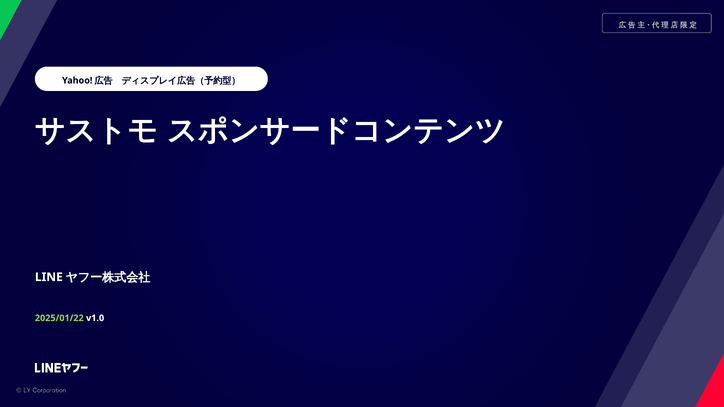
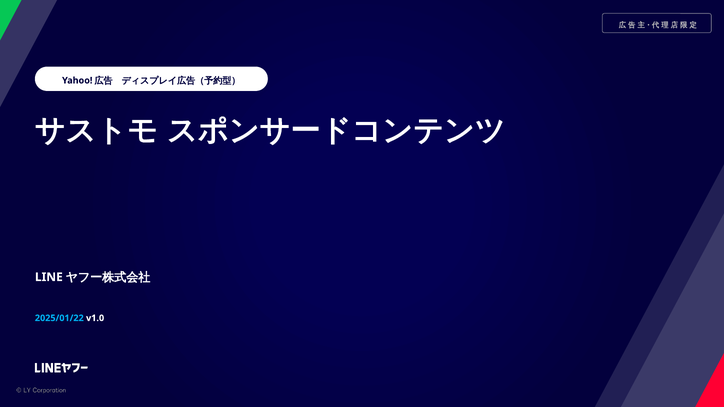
2025/01/22 colour: light green -> light blue (59, 318)
